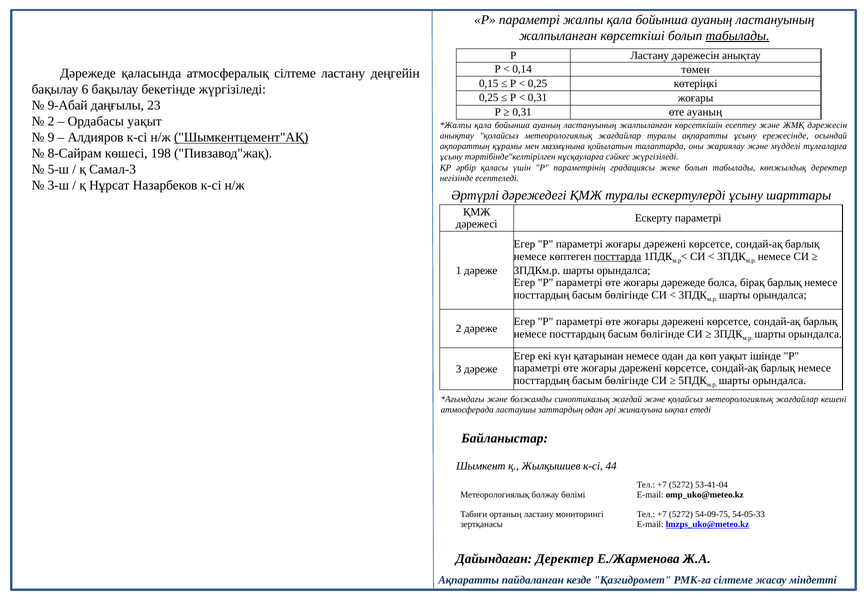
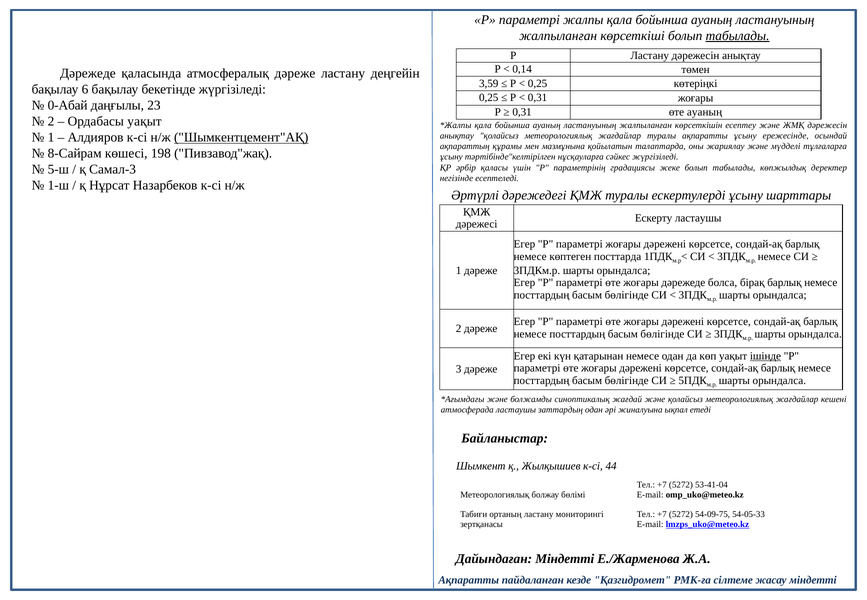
атмосфералық сілтеме: сілтеме -> дәреже (295, 73)
0,15: 0,15 -> 3,59 (489, 84)
9-Абай: 9-Абай -> 0-Абай (68, 105)
9: 9 -> 1 (51, 137)
3-ш: 3-ш -> 1-ш (58, 185)
Ескерту параметрі: параметрі -> ластаушы (698, 218)
посттарда underline: present -> none (618, 256)
ішінде underline: none -> present (765, 356)
Дайындаған Деректер: Деректер -> Міндетті (565, 559)
